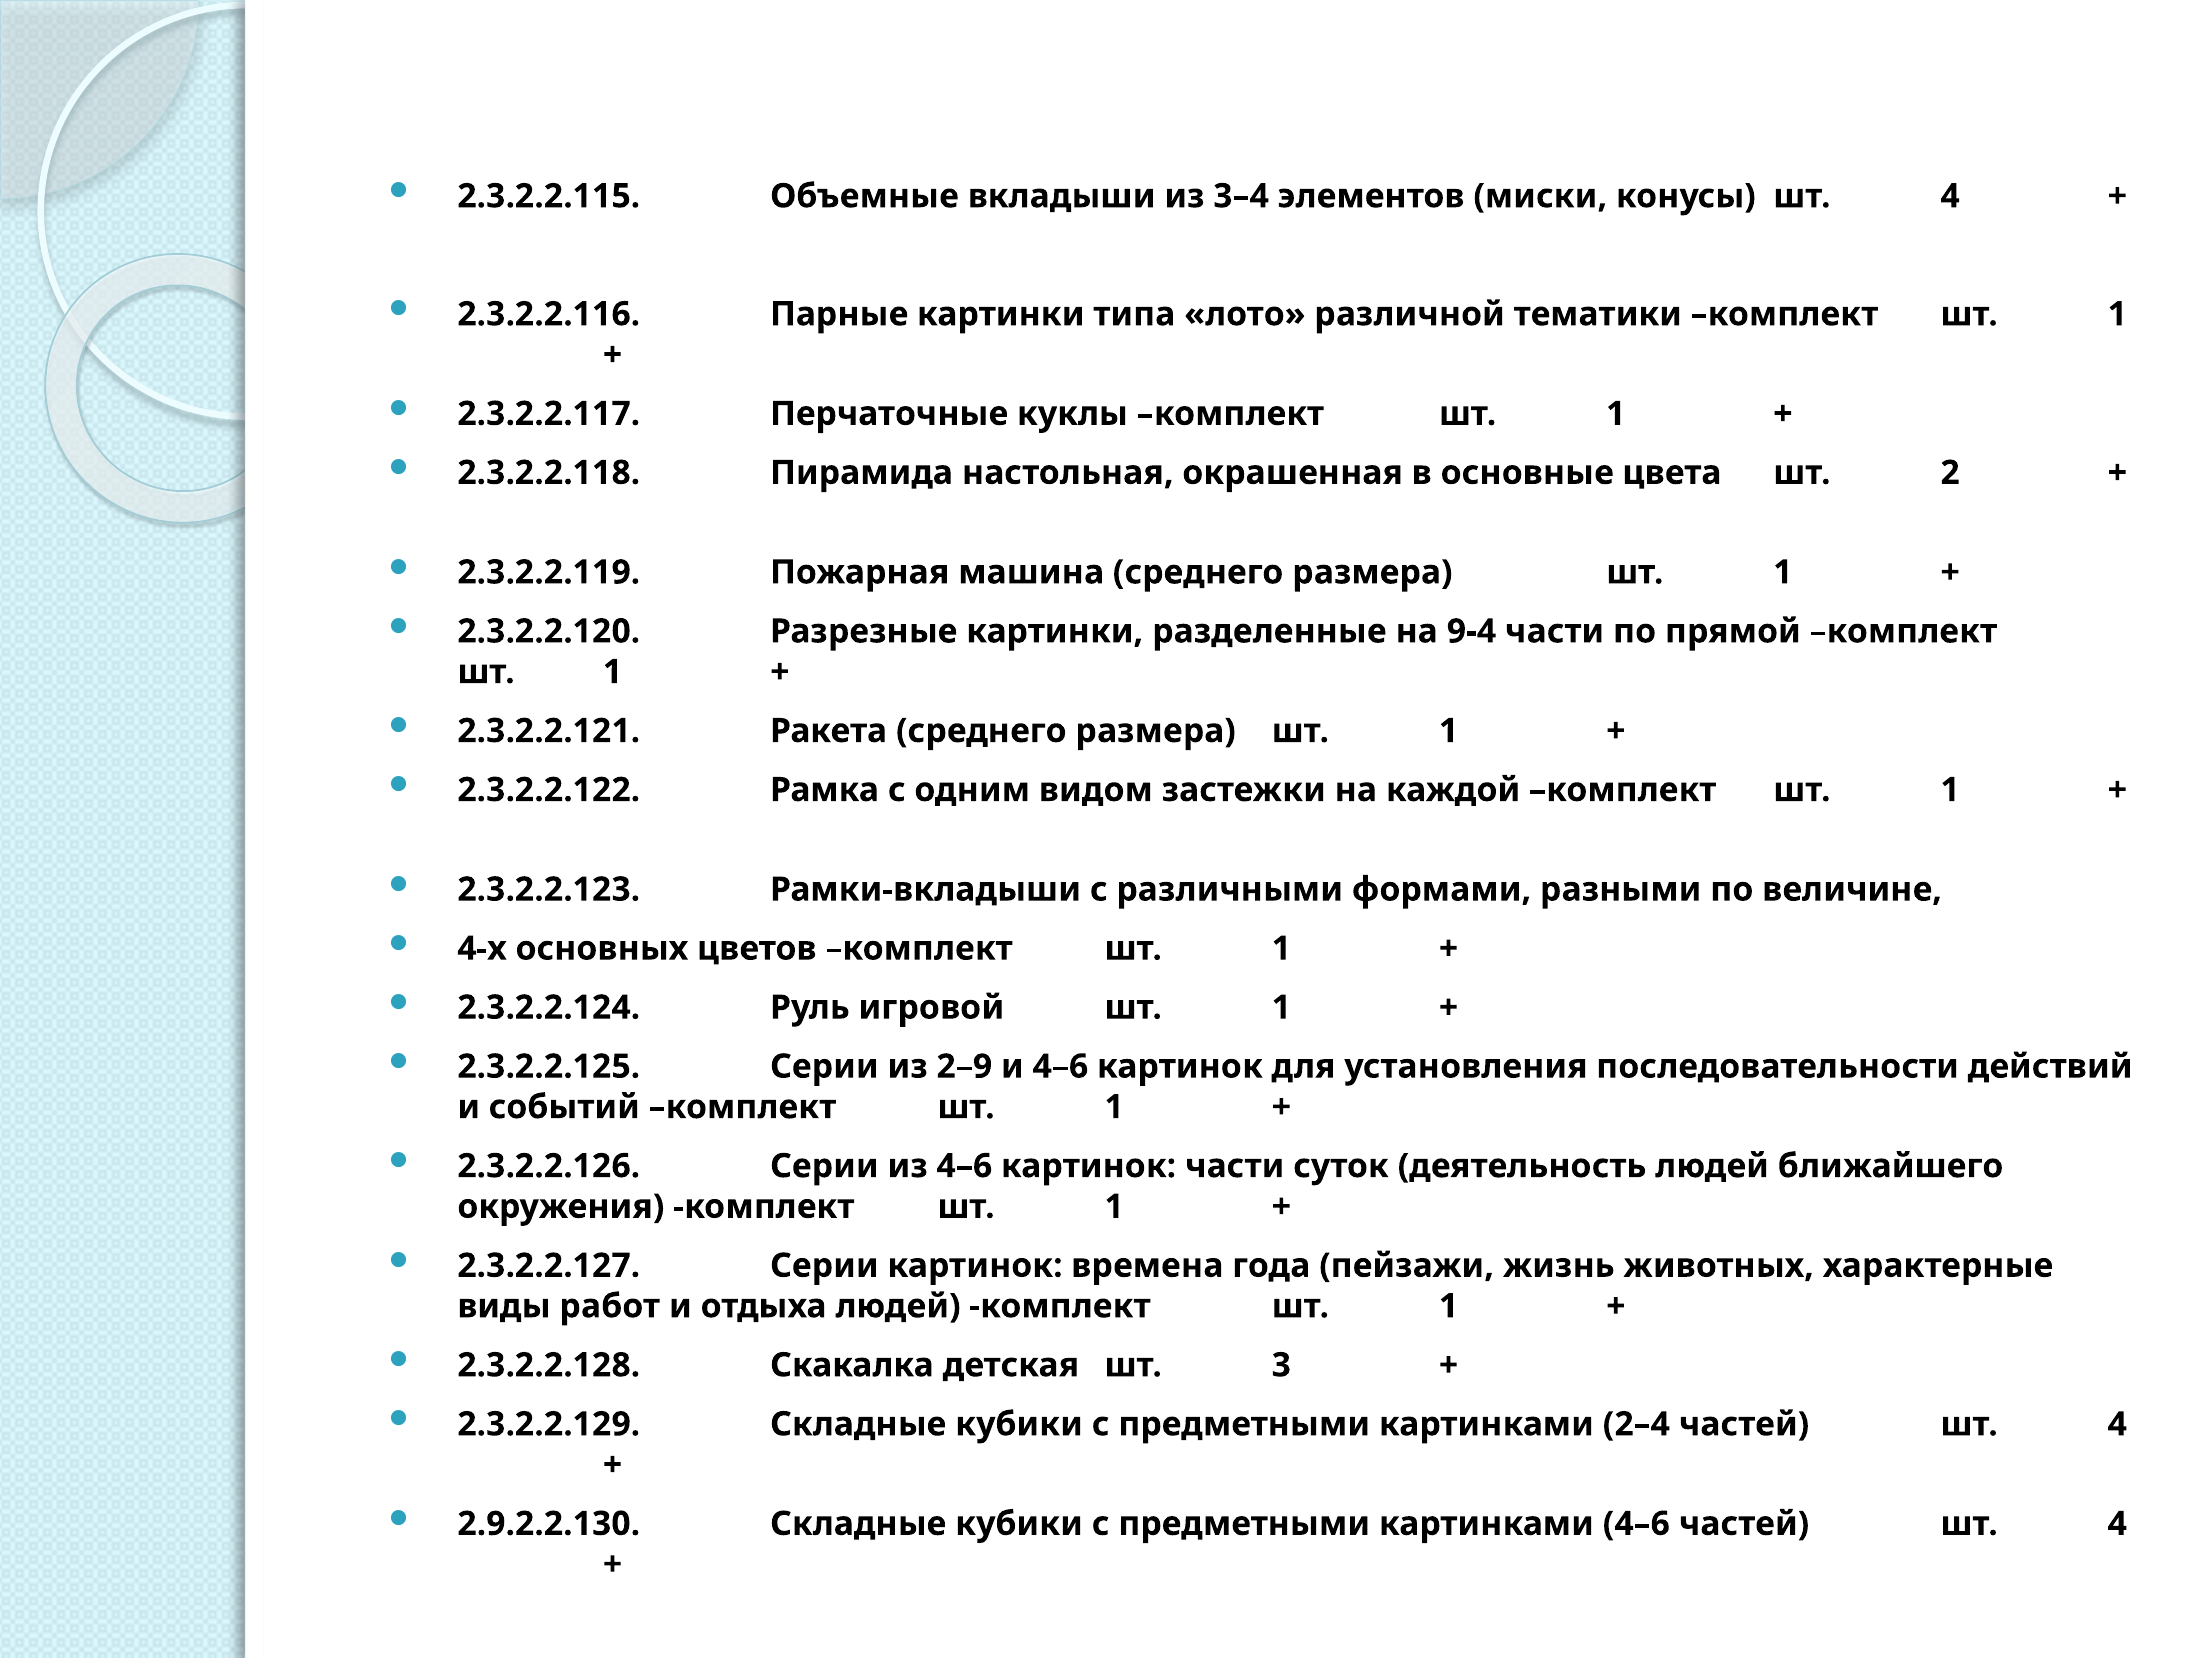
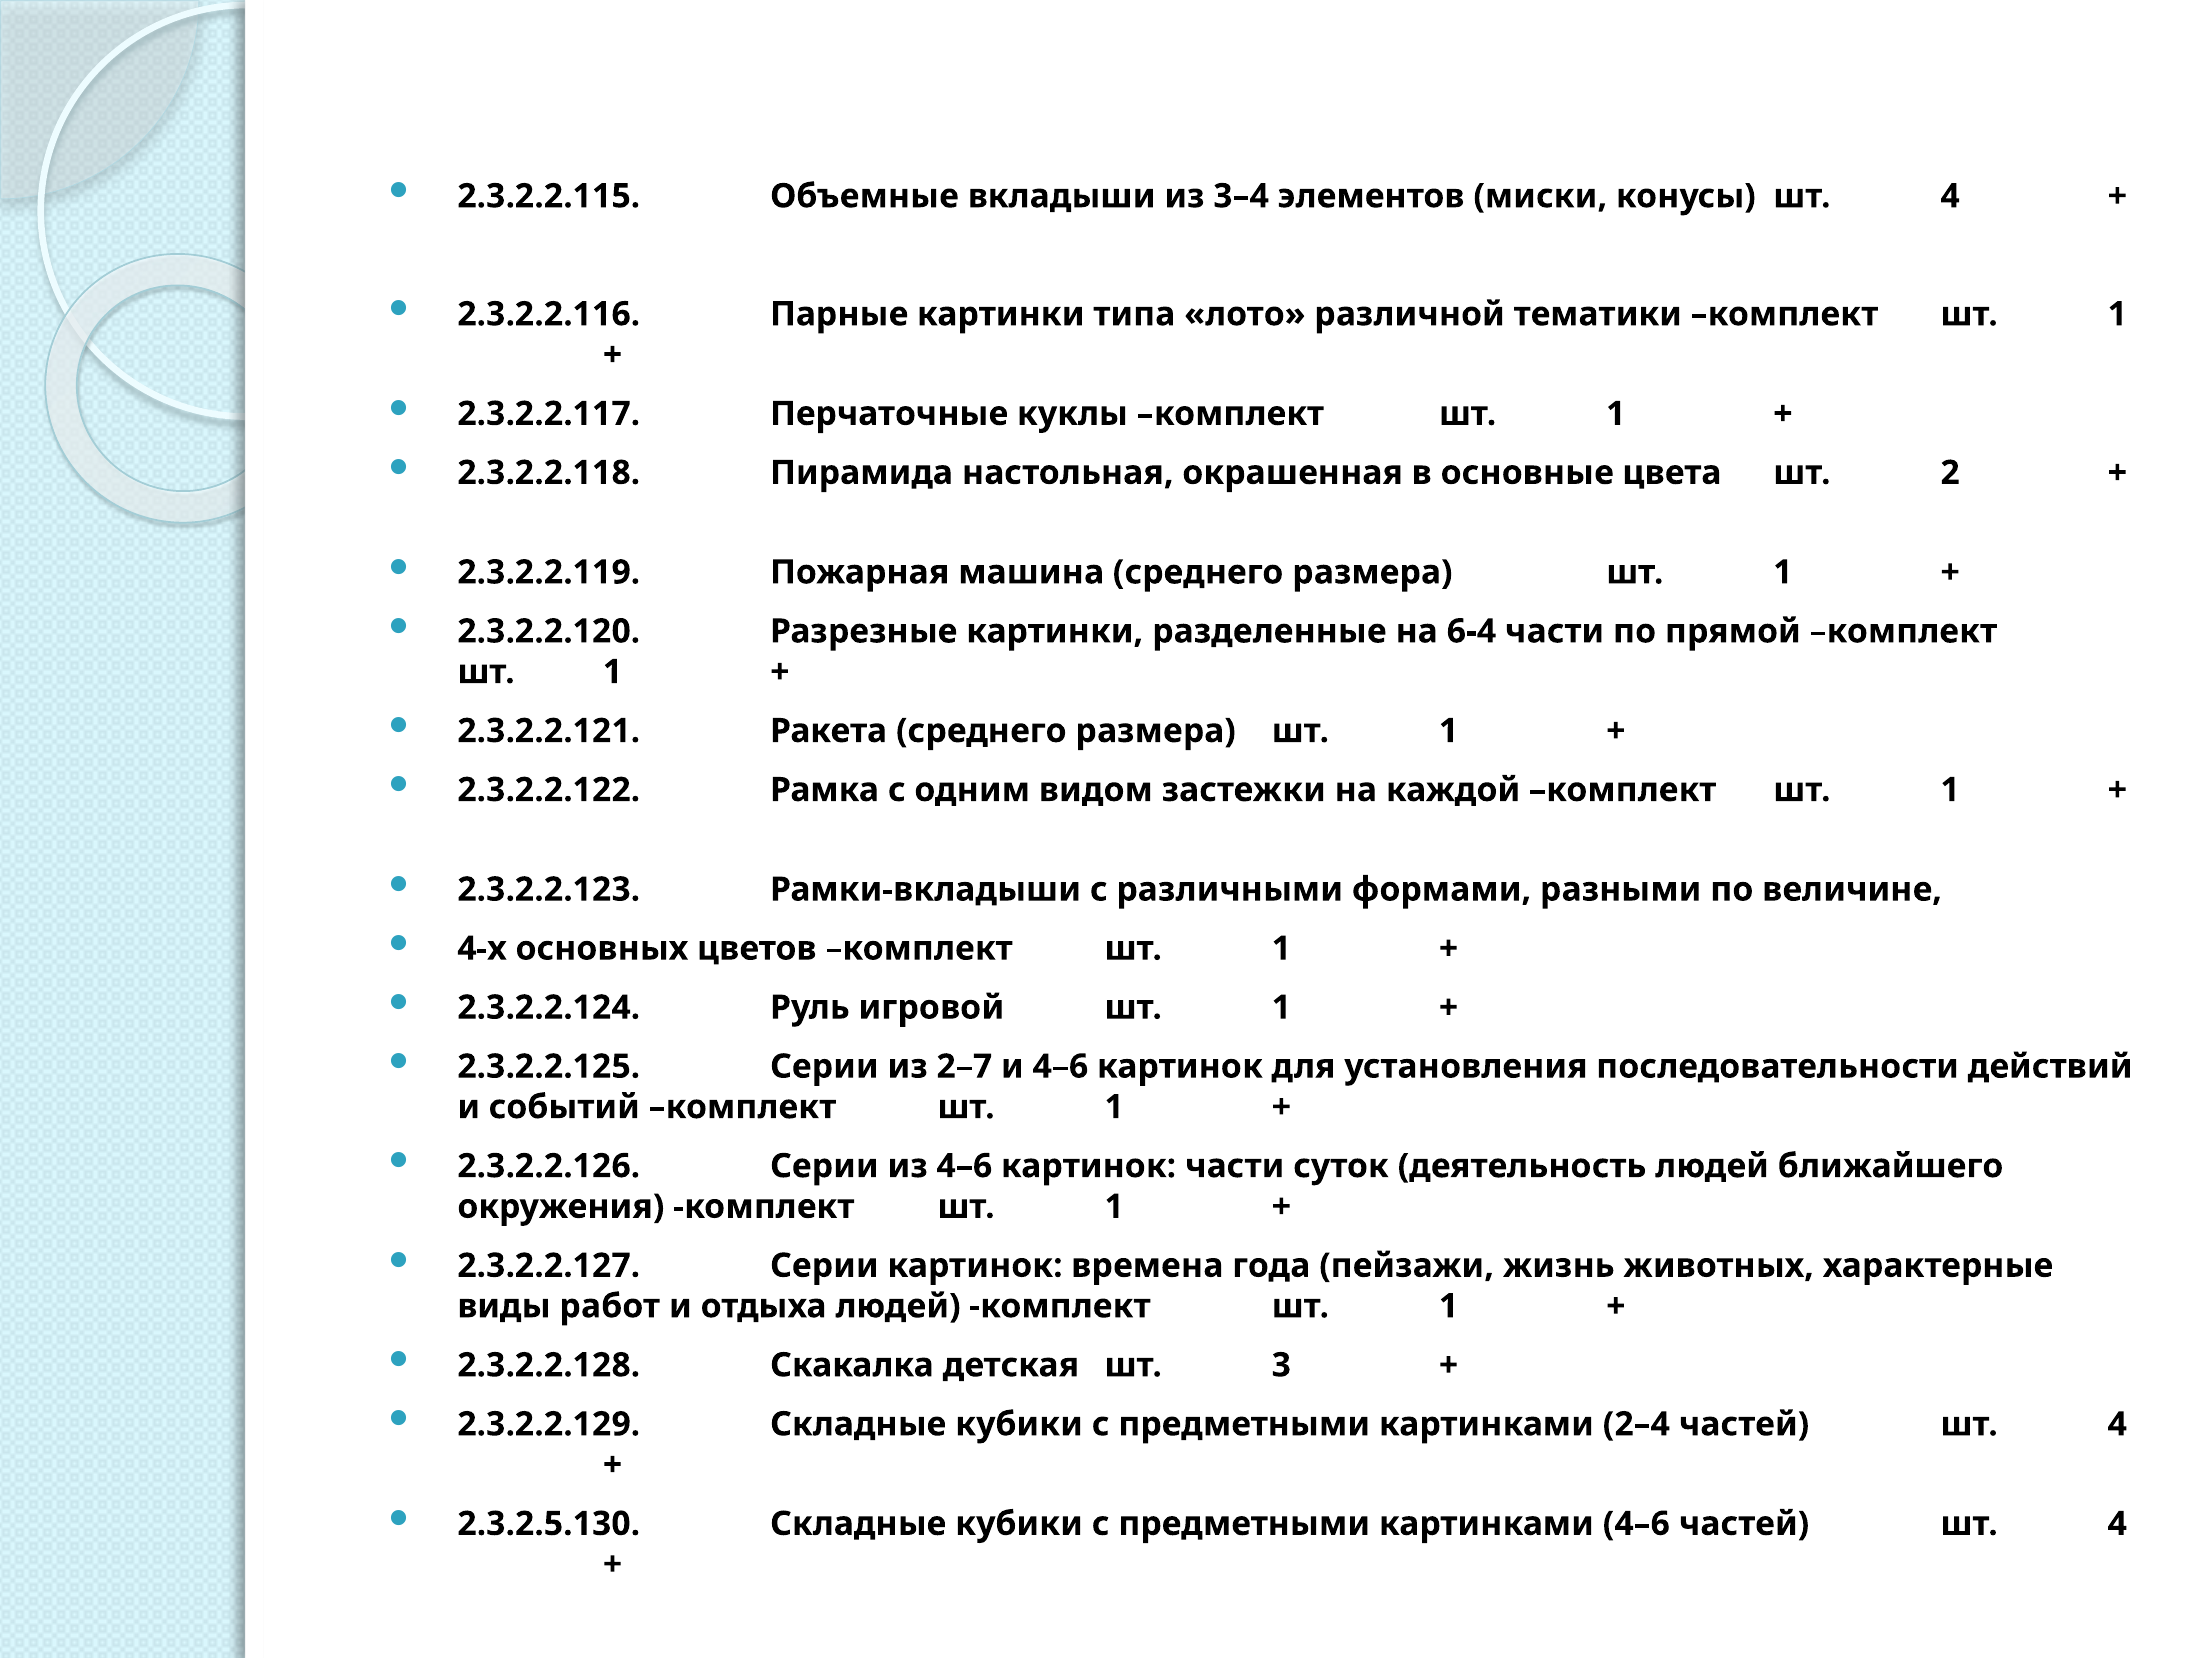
9-4: 9-4 -> 6-4 (1471, 631)
2–9: 2–9 -> 2–7 (964, 1067)
2.9.2.2.130: 2.9.2.2.130 -> 2.3.2.5.130 (549, 1524)
